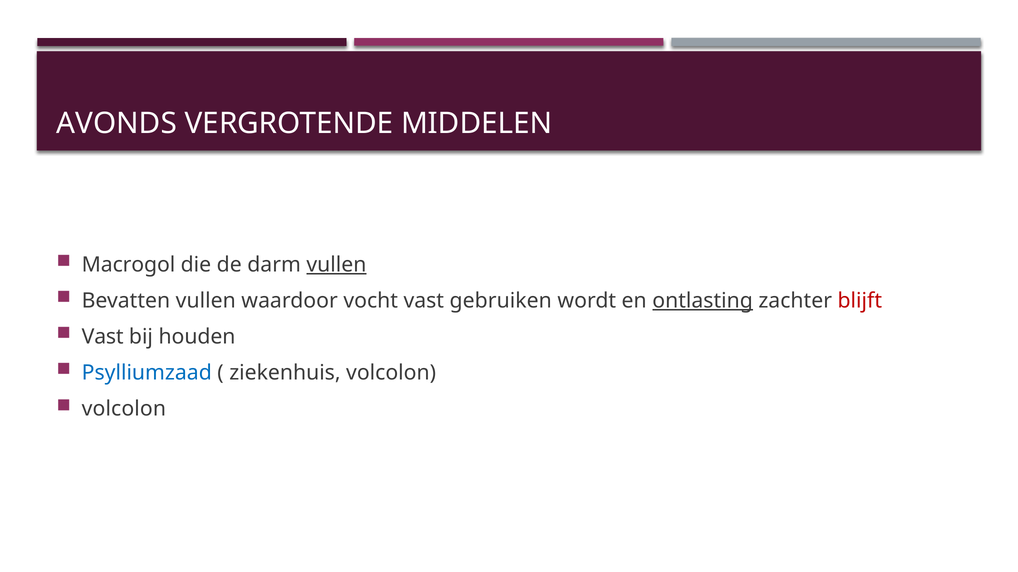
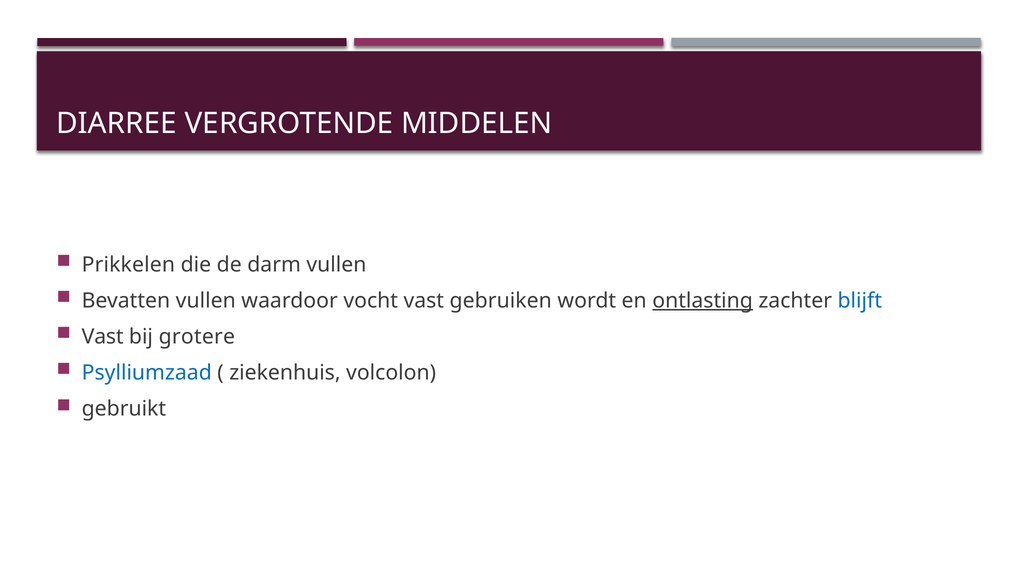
AVONDS: AVONDS -> DIARREE (117, 124)
Macrogol: Macrogol -> Prikkelen (128, 265)
vullen underline: present -> none (336, 265)
blijft colour: red -> blue (860, 301)
houden: houden -> grotere (197, 337)
volcolon: volcolon -> gebruikt (124, 409)
